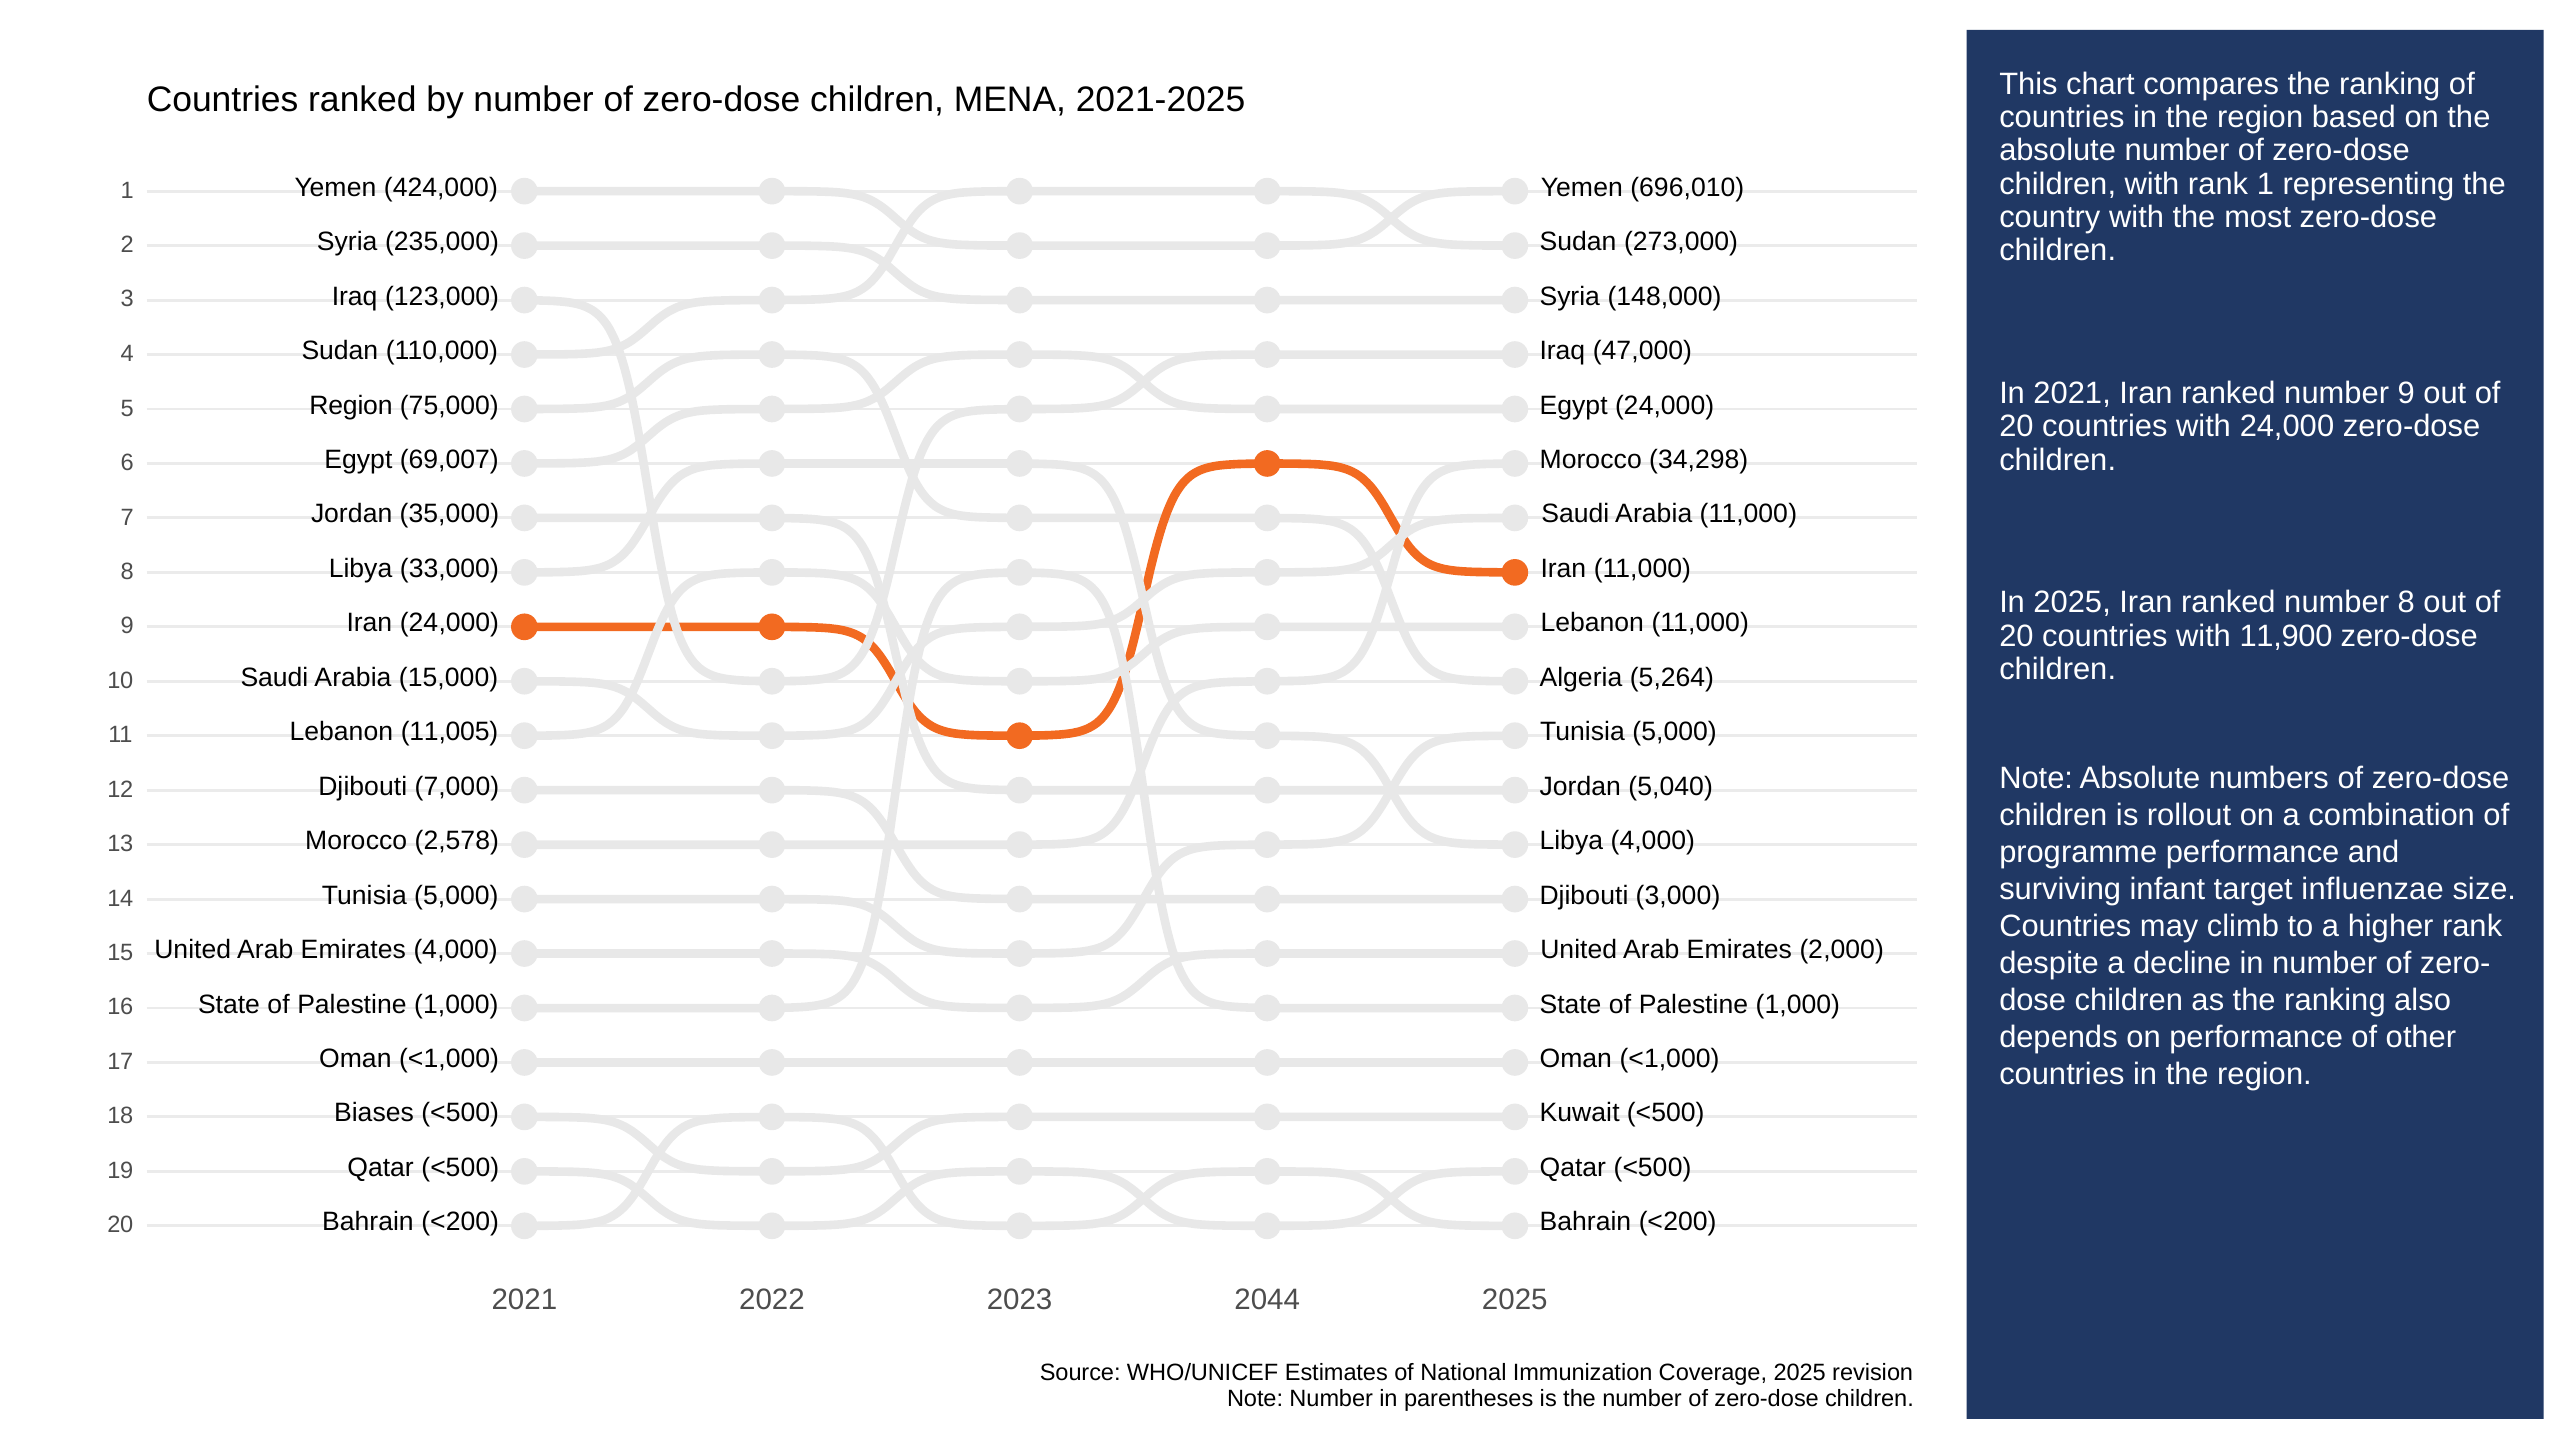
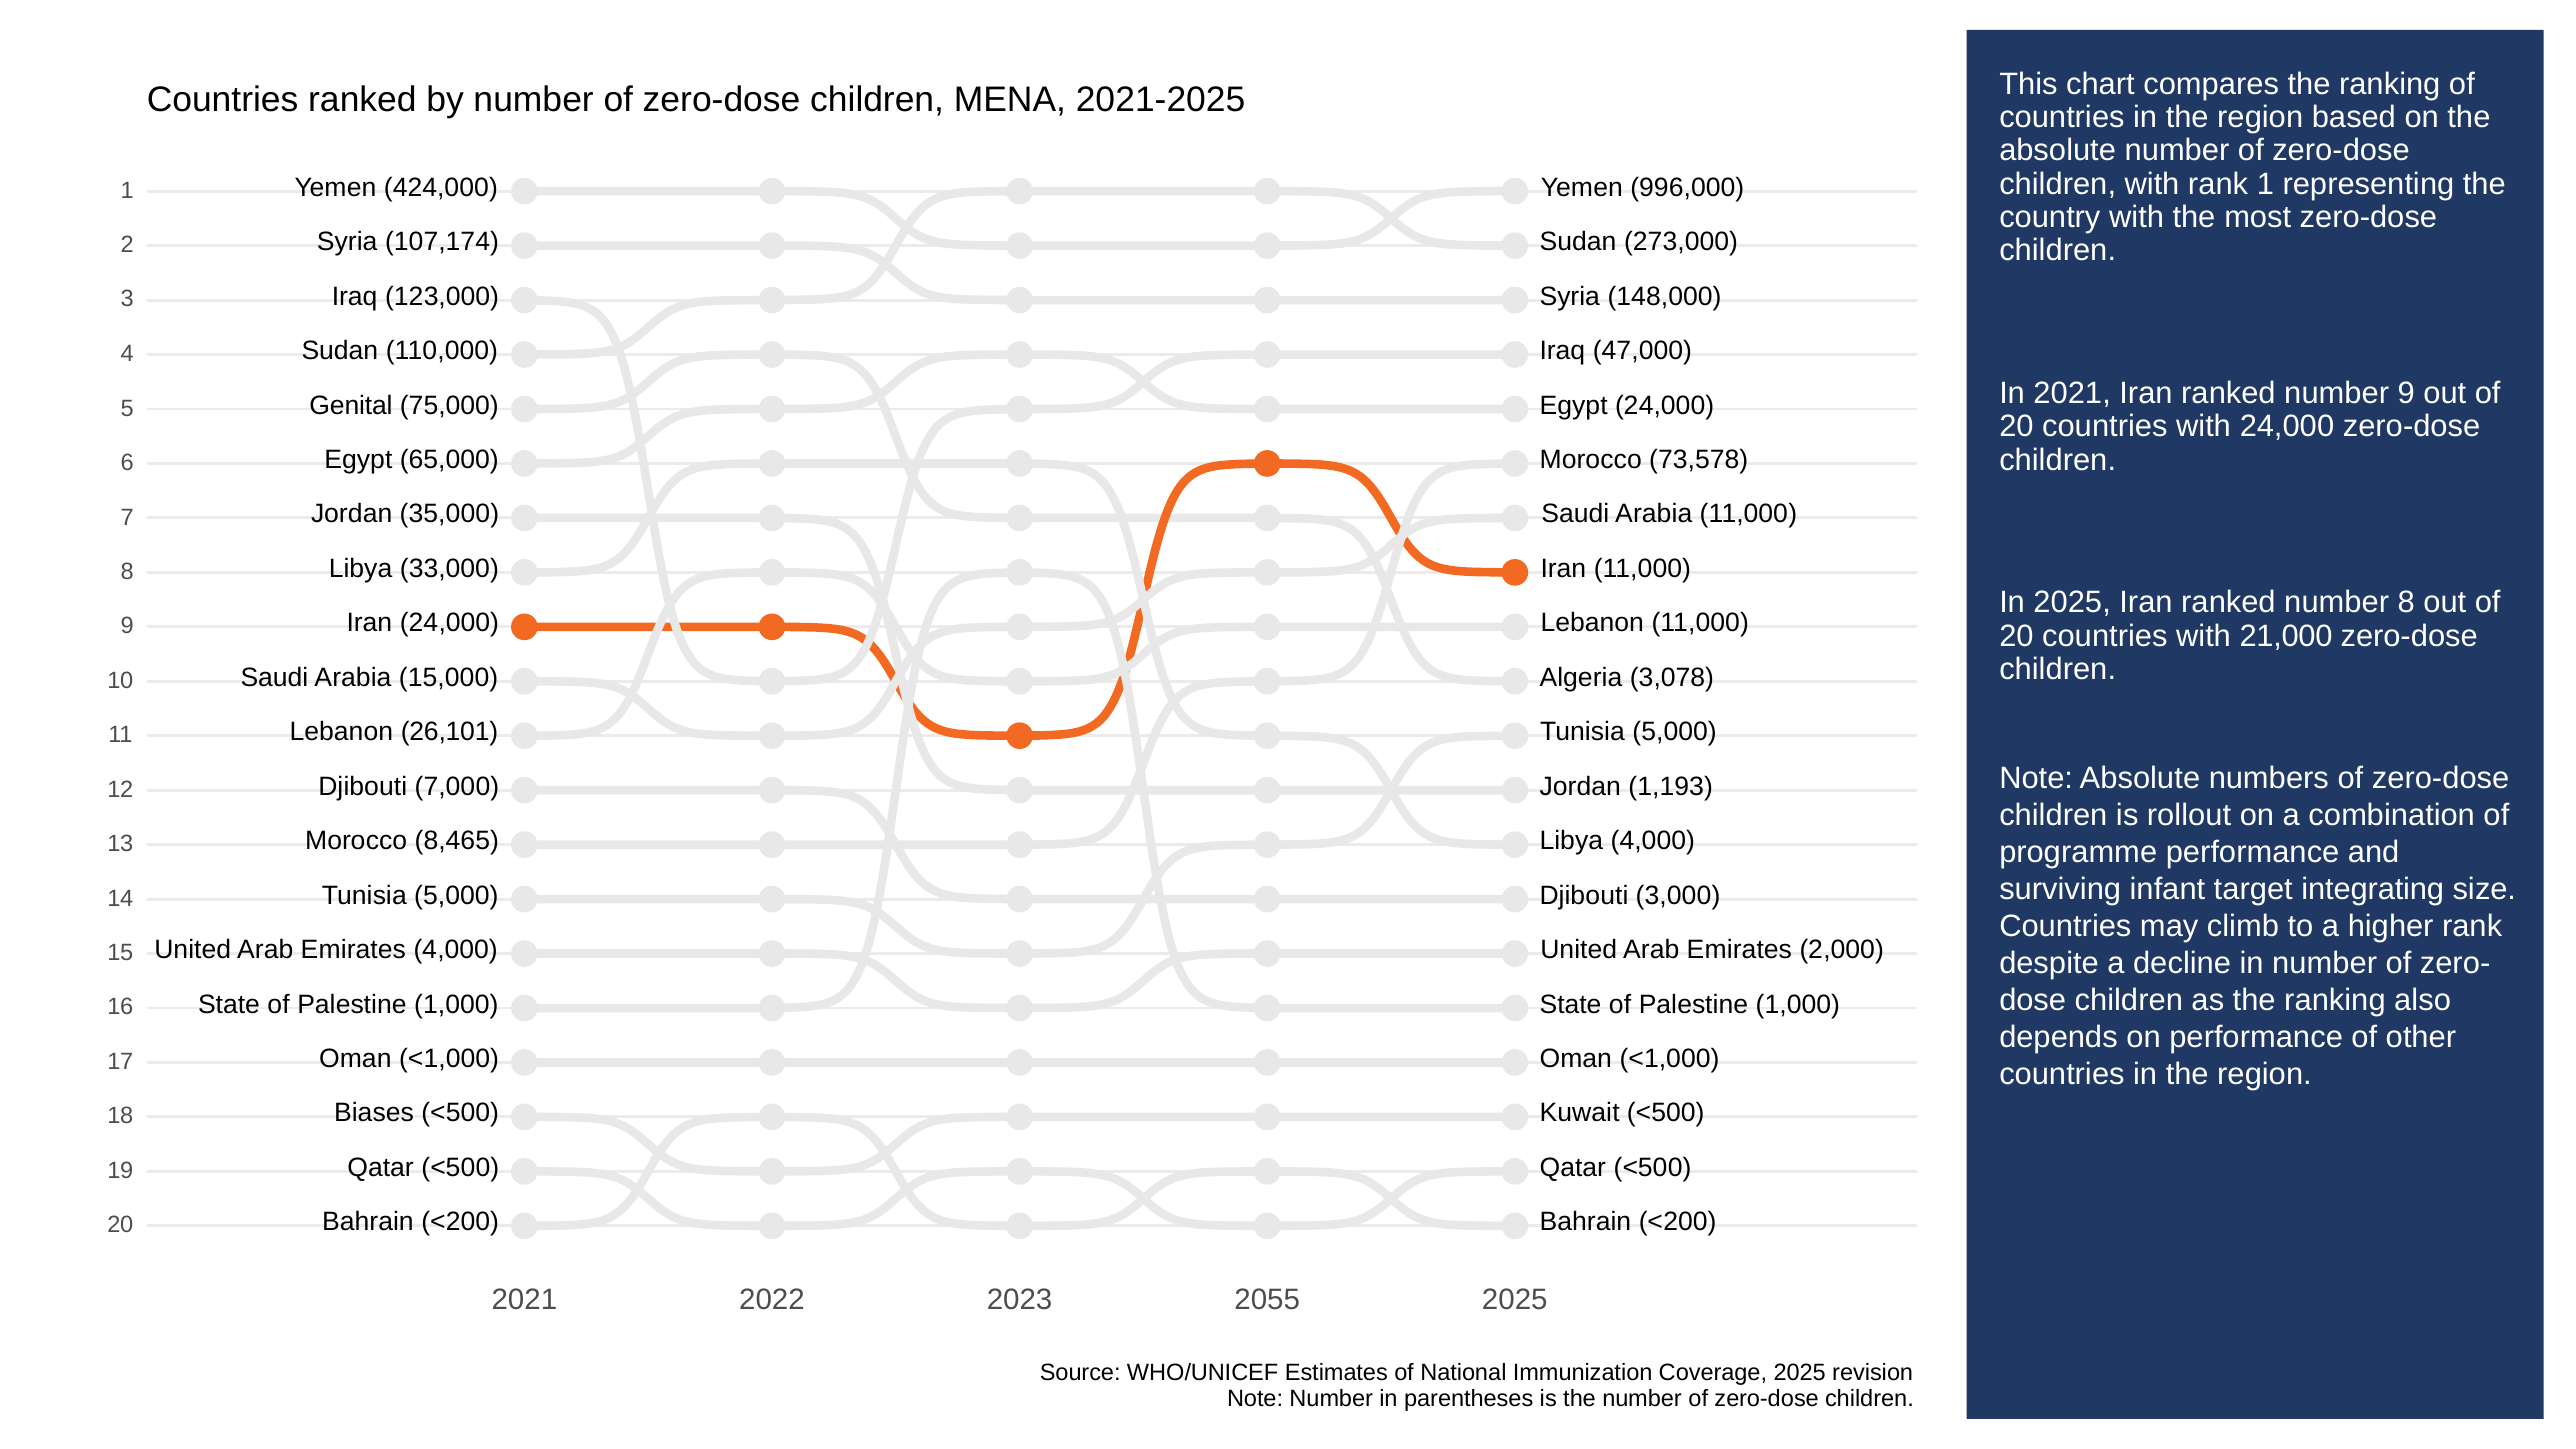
696,010: 696,010 -> 996,000 (1687, 187)
235,000: 235,000 -> 107,174 (442, 242)
Region: Region -> Genital (351, 405)
69,007: 69,007 -> 65,000 (449, 460)
34,298: 34,298 -> 73,578 (1699, 460)
11,900: 11,900 -> 21,000 (2286, 636)
5,264: 5,264 -> 3,078 (1672, 678)
11,005: 11,005 -> 26,101 (449, 732)
5,040: 5,040 -> 1,193 (1671, 786)
2,578: 2,578 -> 8,465 (457, 841)
influenzae: influenzae -> integrating (2373, 889)
2044: 2044 -> 2055 (1267, 1300)
